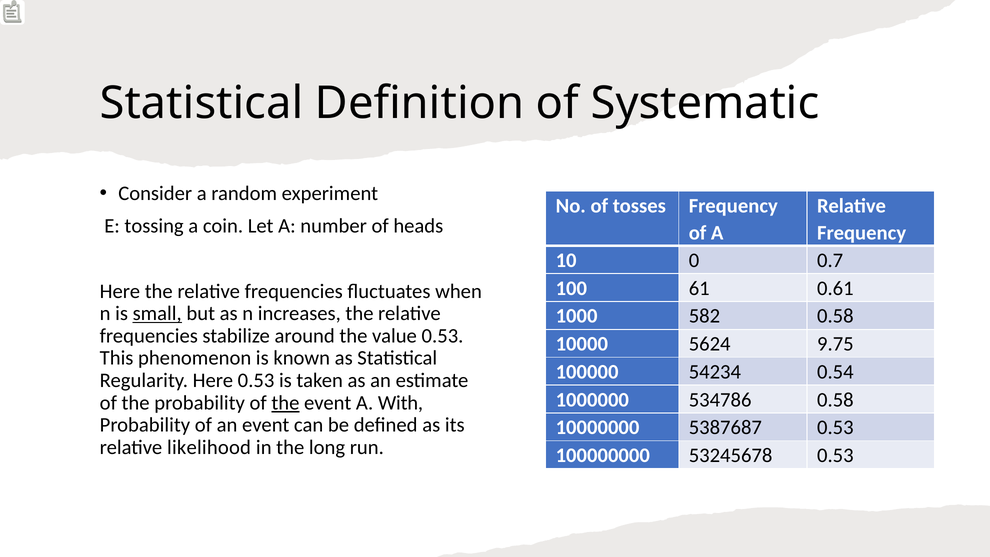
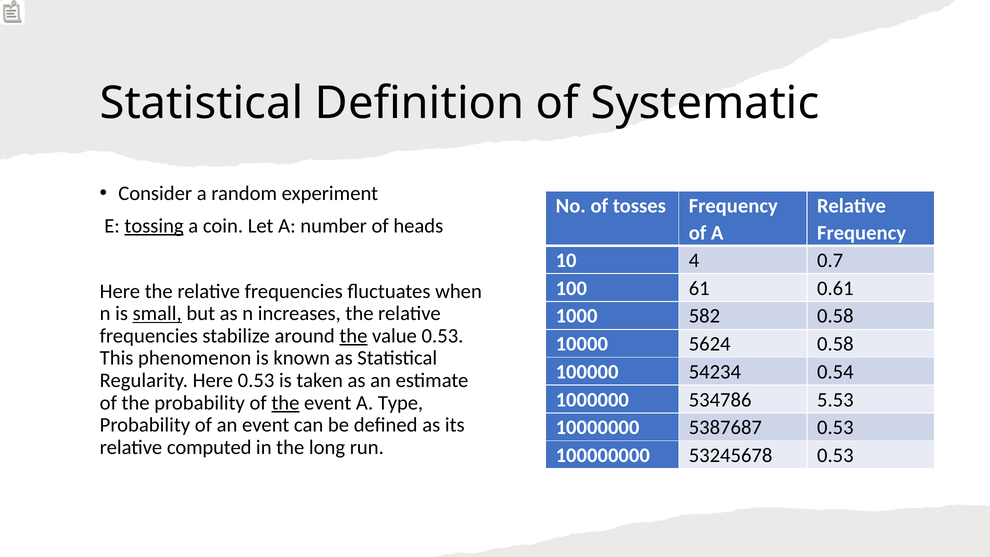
tossing underline: none -> present (154, 226)
0: 0 -> 4 (694, 260)
the underline: none -> present (353, 336)
5624 9.75: 9.75 -> 0.58 (835, 344)
534786 0.58: 0.58 -> 5.53 (835, 400)
With: With -> Type (400, 403)
likelihood: likelihood -> computed (209, 447)
